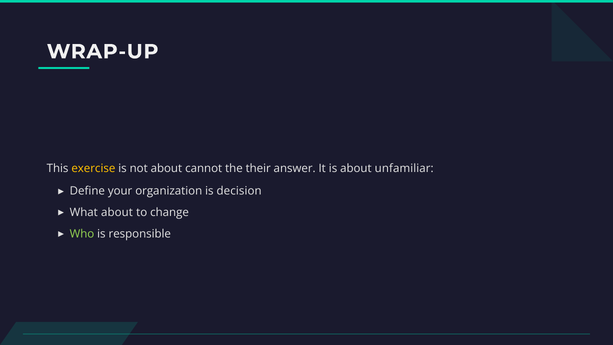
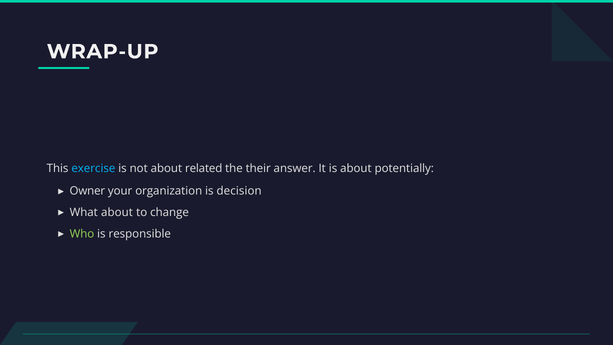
exercise colour: yellow -> light blue (93, 168)
cannot: cannot -> related (204, 168)
unfamiliar: unfamiliar -> potentially (404, 168)
Define: Define -> Owner (87, 191)
